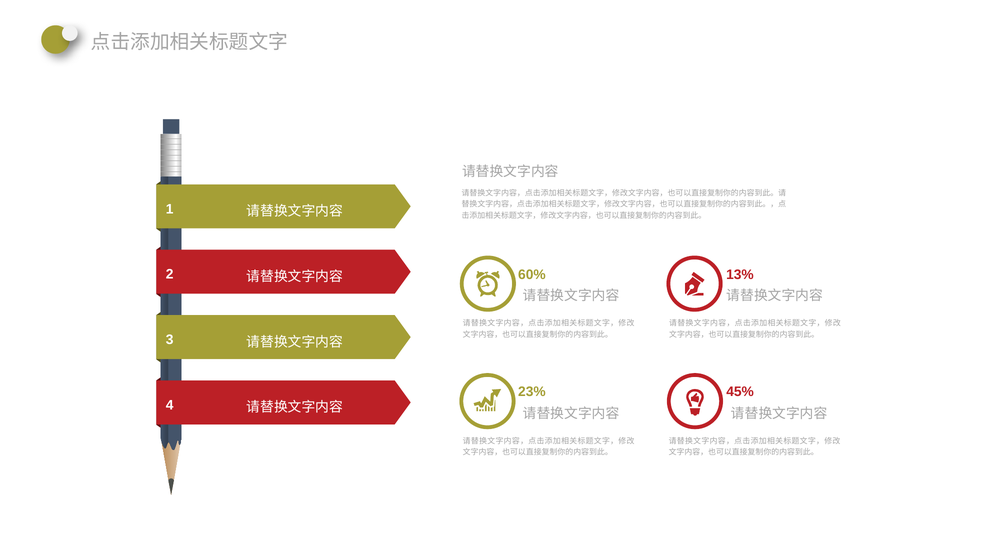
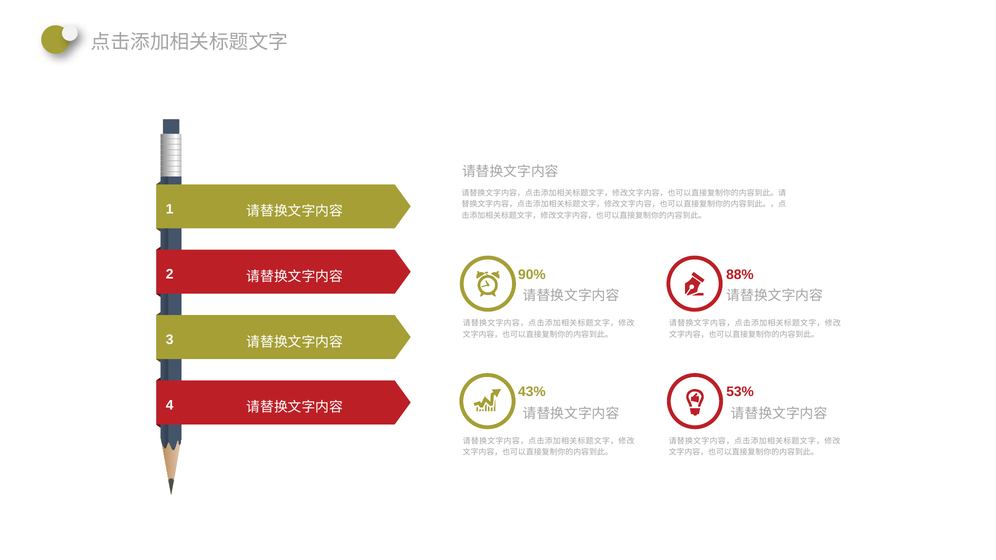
60%: 60% -> 90% (532, 275)
13%: 13% -> 88% (740, 275)
23%: 23% -> 43% (532, 392)
45%: 45% -> 53% (740, 392)
